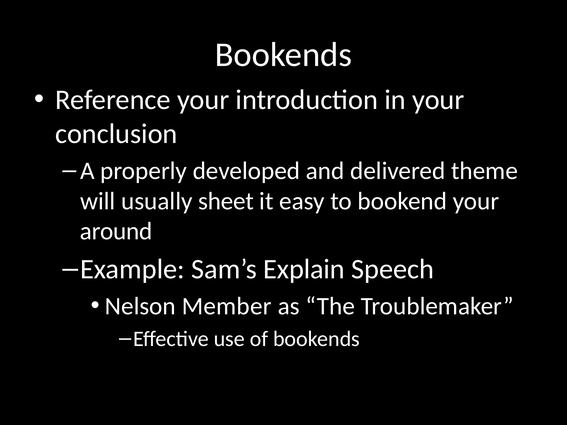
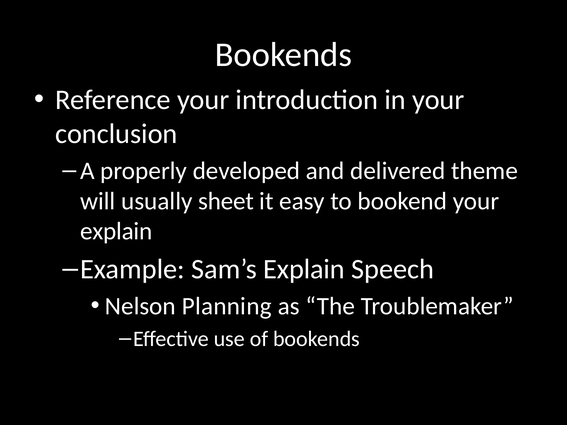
around: around -> explain (116, 231)
Member: Member -> Planning (227, 306)
